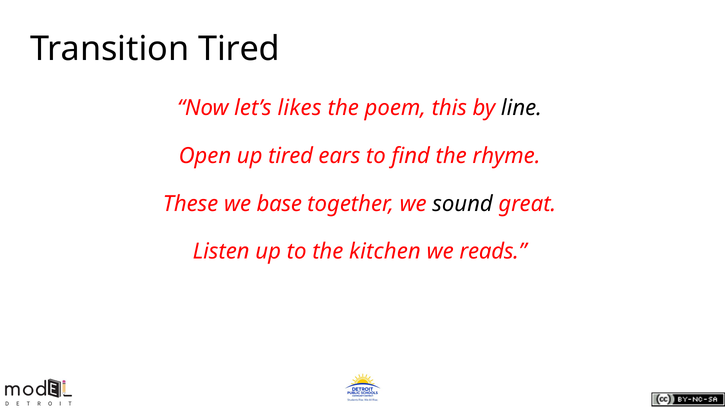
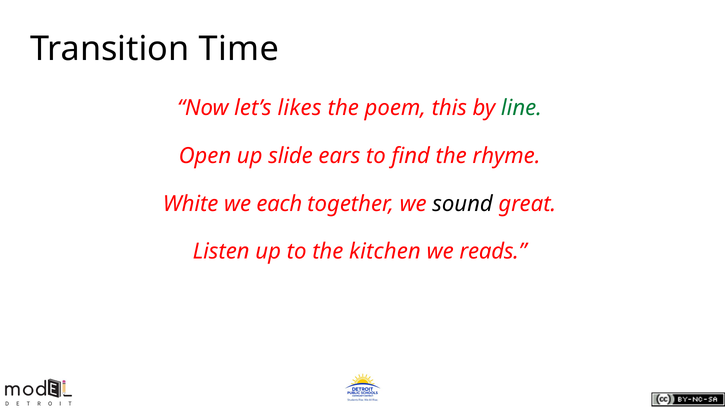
Transition Tired: Tired -> Time (239, 49)
line colour: black -> green (521, 108)
up tired: tired -> slide (291, 156)
These: These -> White (191, 204)
base: base -> each (279, 204)
